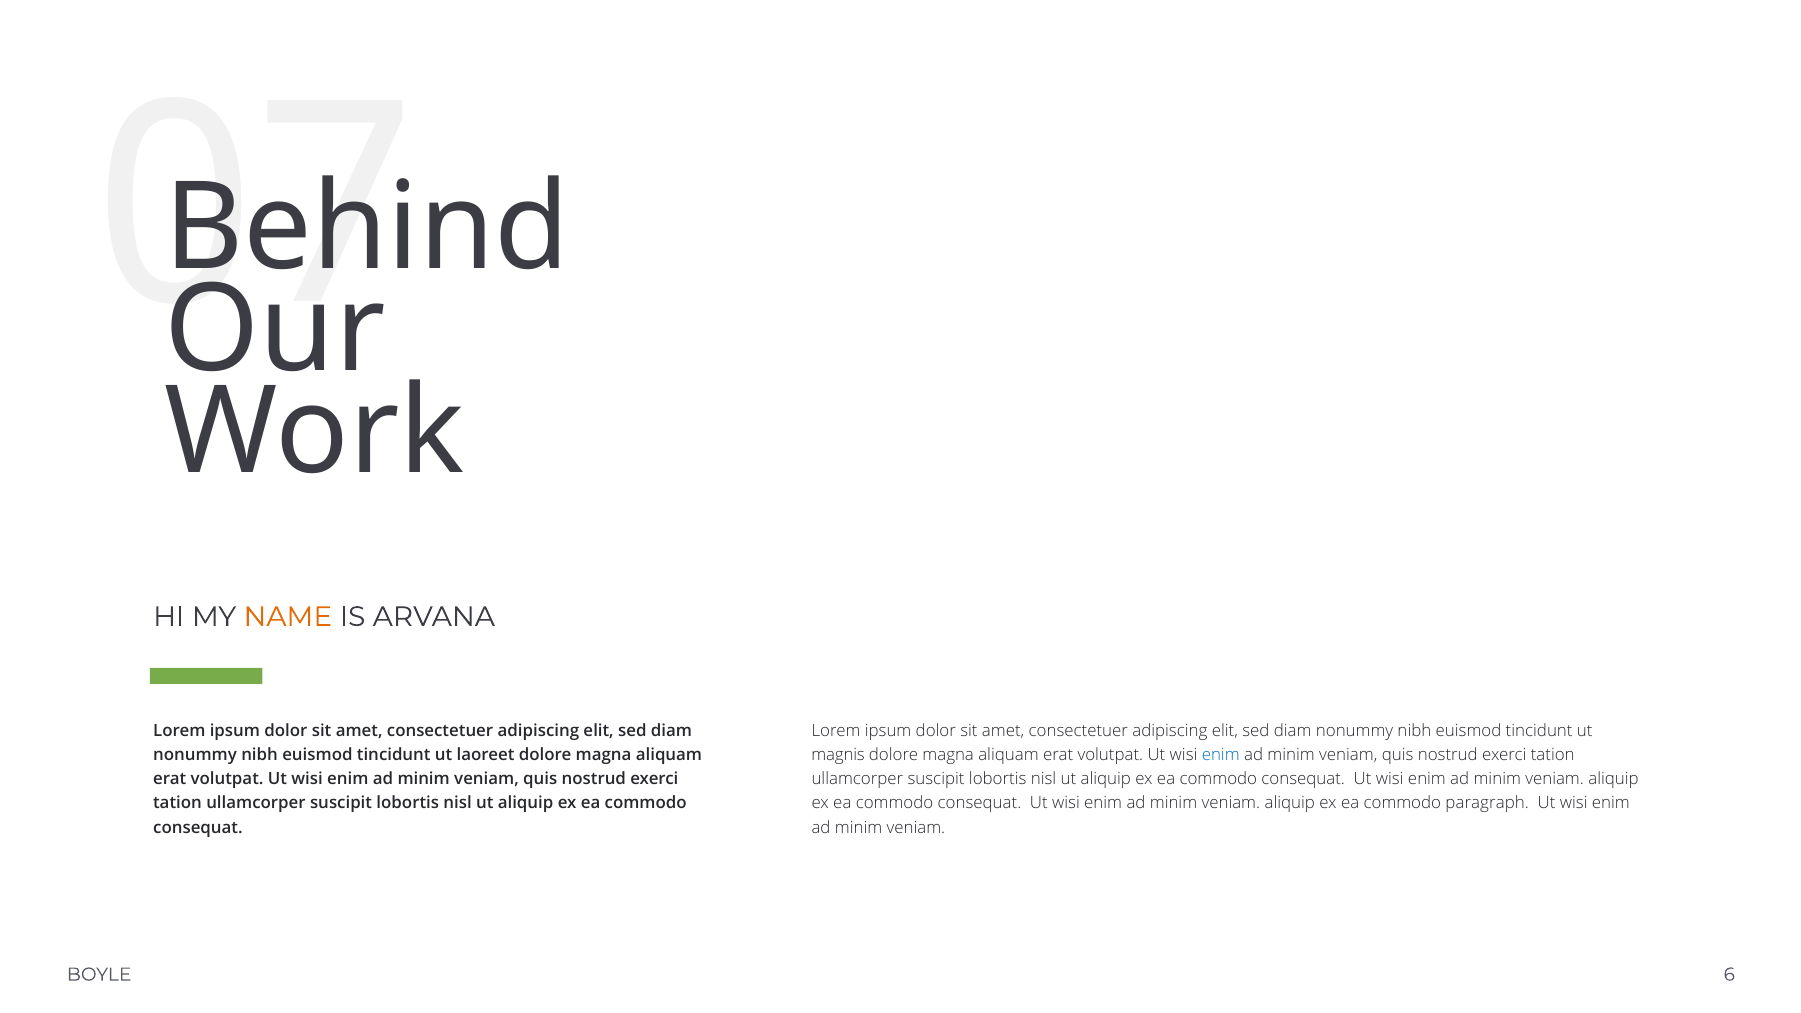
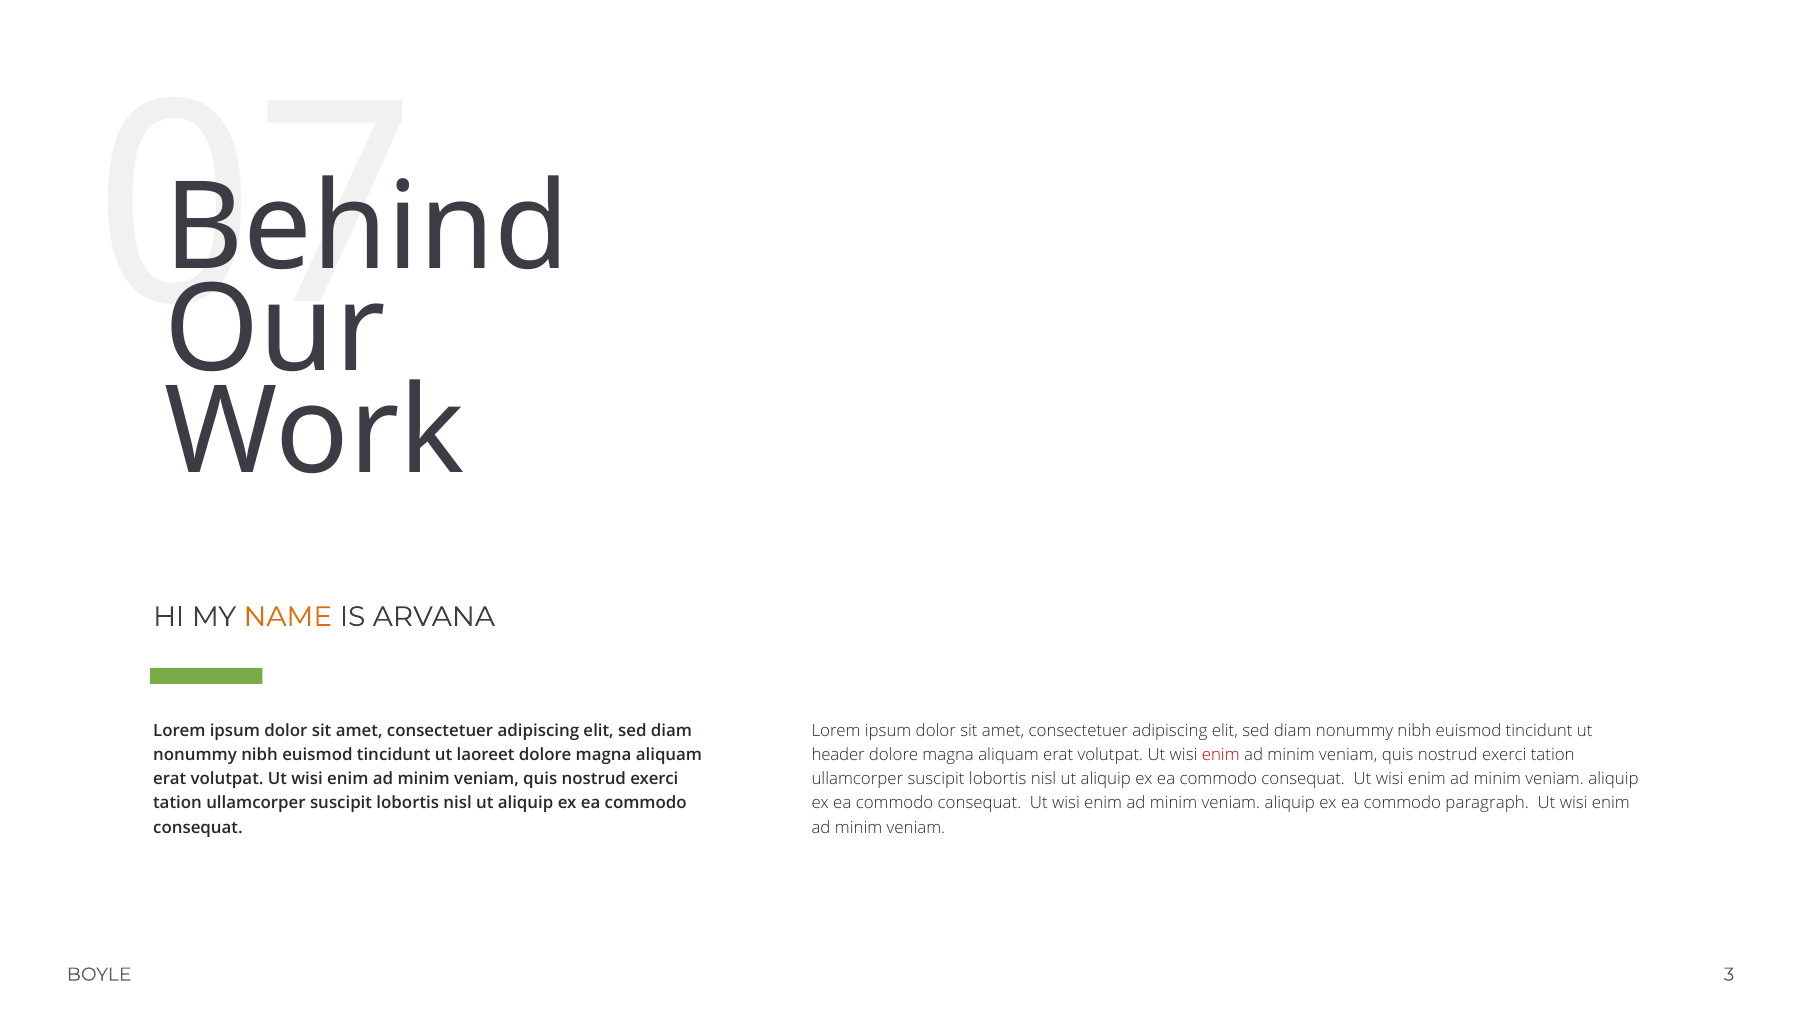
magnis: magnis -> header (838, 755)
enim colour: blue -> red (1221, 755)
6: 6 -> 3 (1729, 975)
